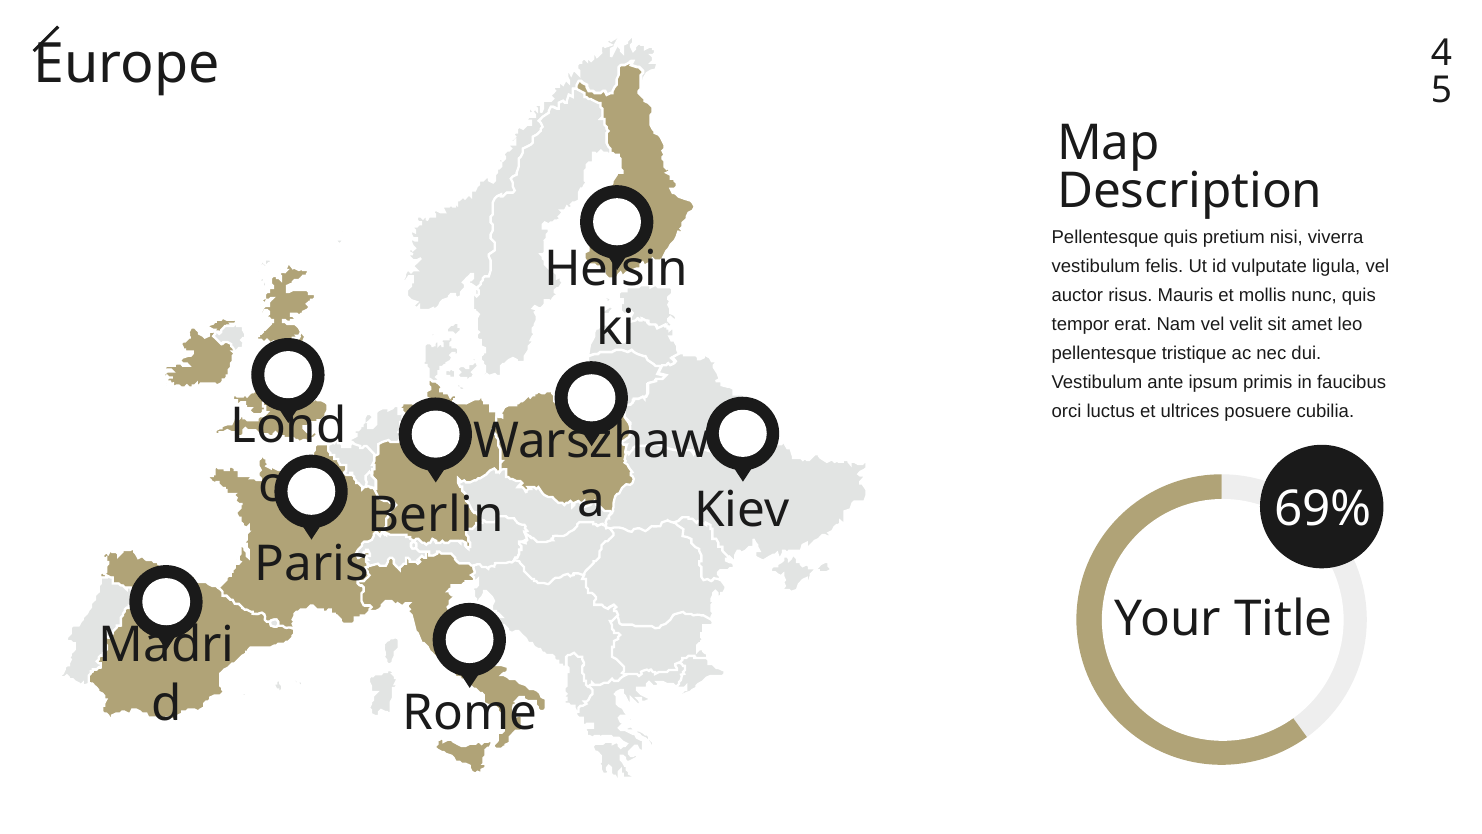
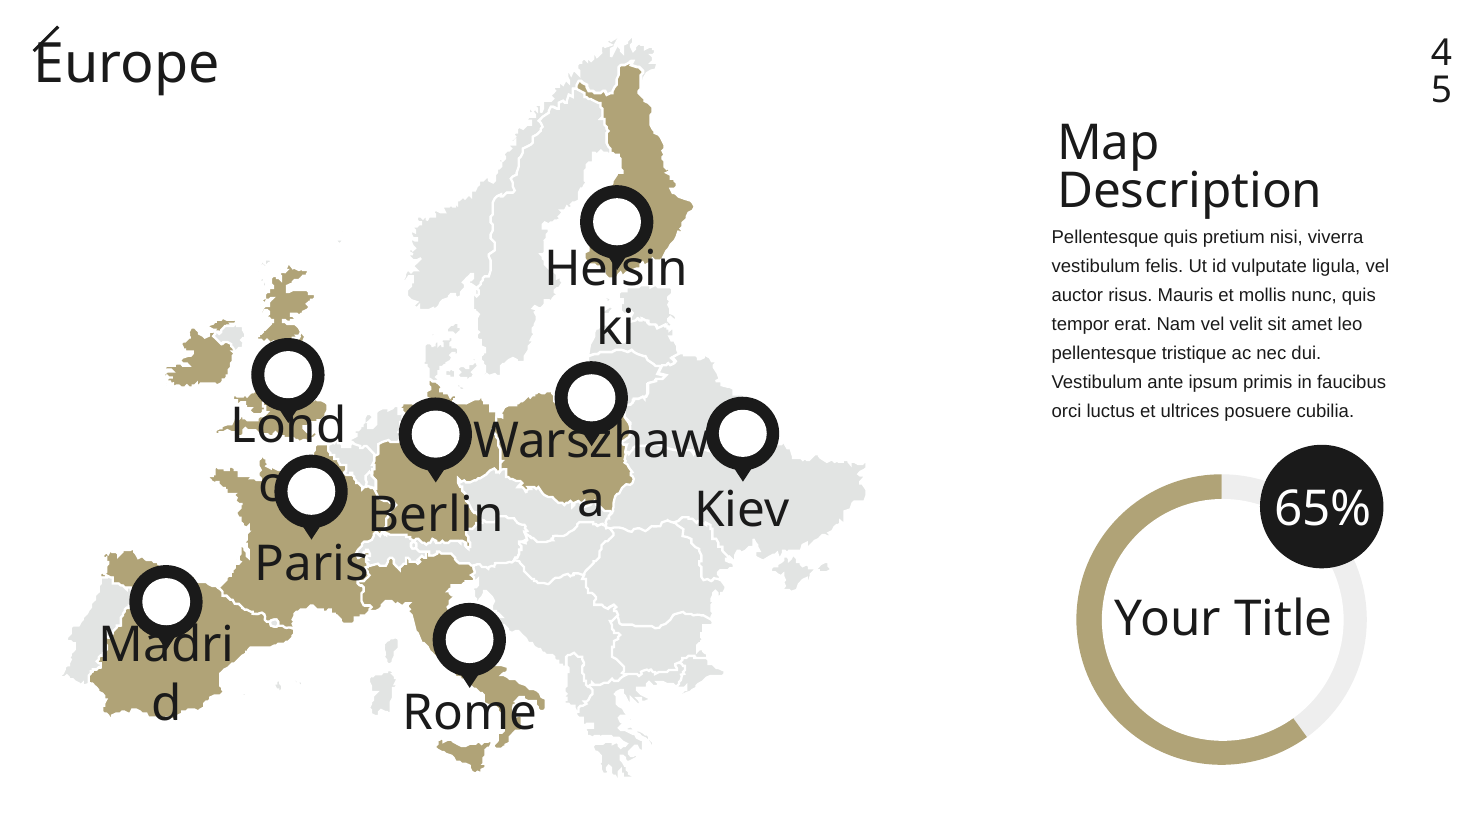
69%: 69% -> 65% (1323, 509)
